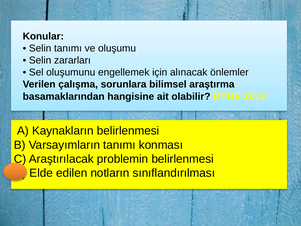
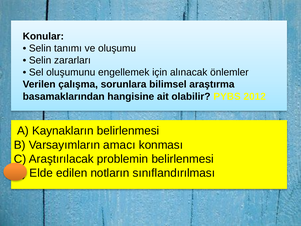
Varsayımların tanımı: tanımı -> amacı (119, 145)
